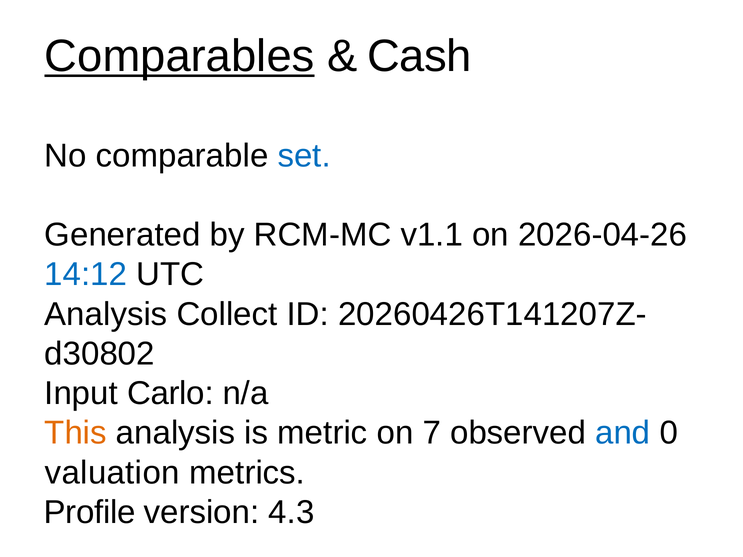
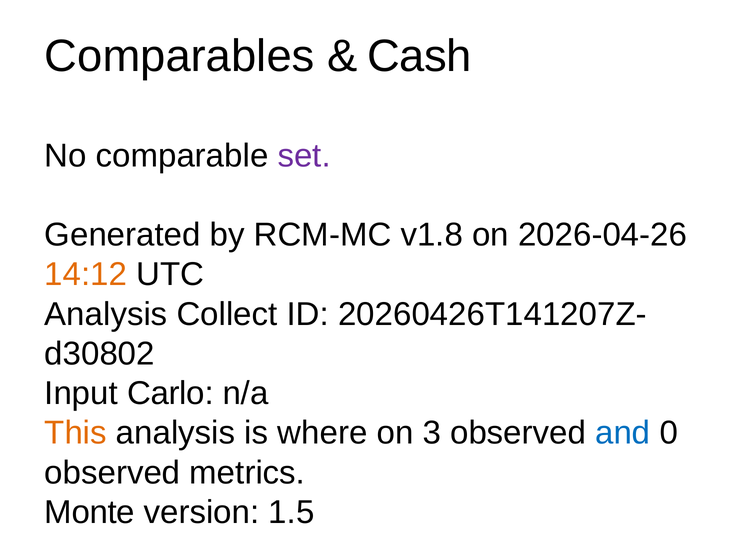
Comparables underline: present -> none (179, 56)
set colour: blue -> purple (304, 156)
v1.1: v1.1 -> v1.8 (432, 235)
14:12 colour: blue -> orange (86, 275)
metric: metric -> where (322, 433)
7: 7 -> 3 (432, 433)
valuation: valuation -> observed (112, 473)
Profile: Profile -> Monte (90, 513)
4.3: 4.3 -> 1.5 (291, 513)
